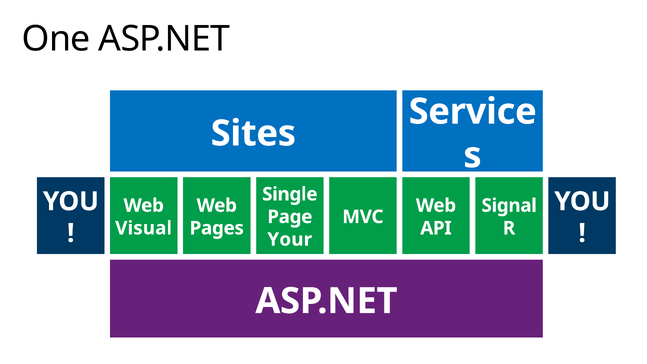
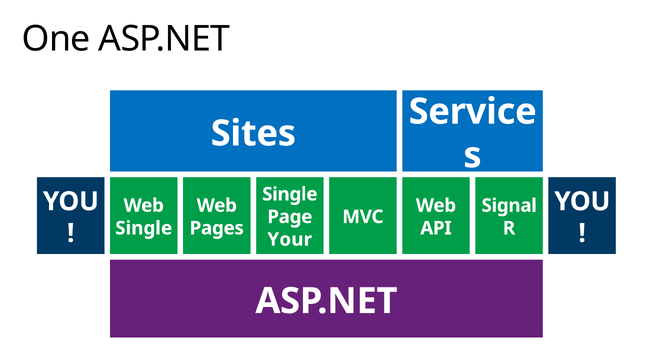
Visual: Visual -> Single (144, 228)
